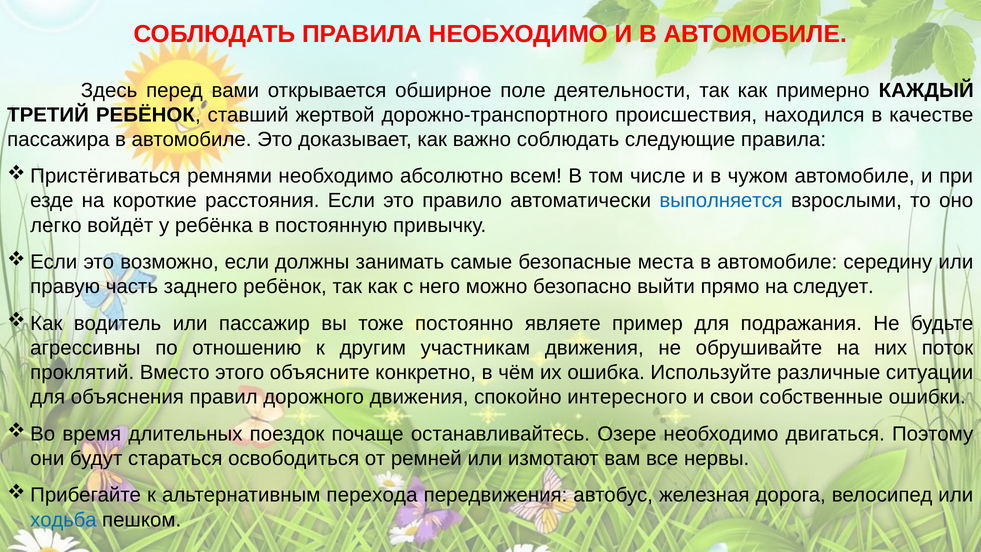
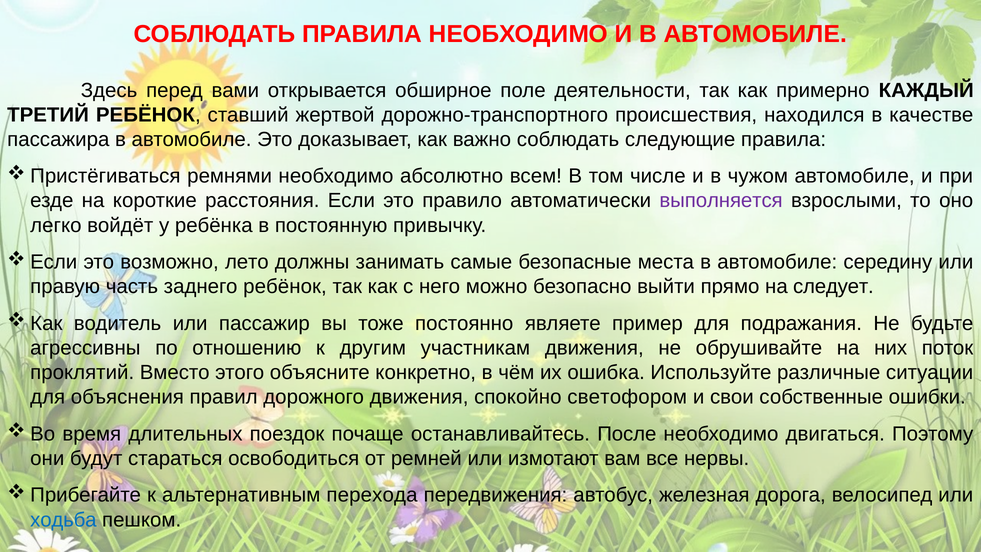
выполняется colour: blue -> purple (721, 201)
возможно если: если -> лето (247, 262)
интересного: интересного -> светофором (627, 397)
Озере: Озере -> После (627, 434)
